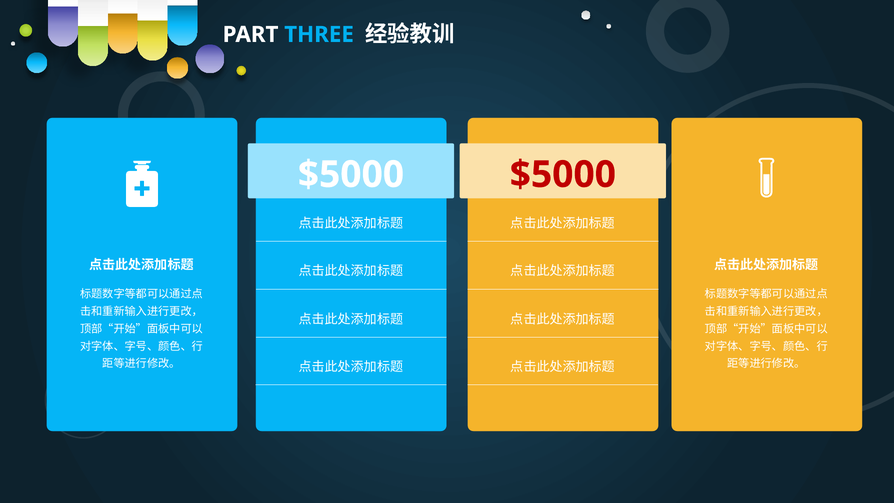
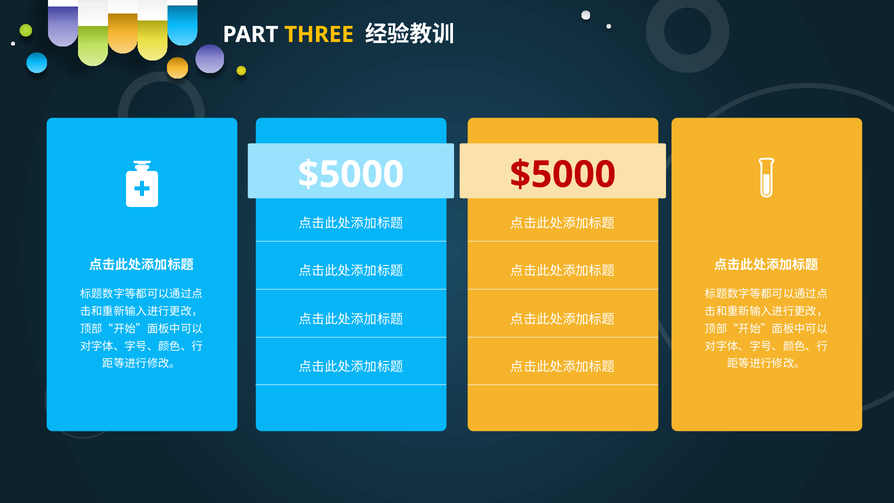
THREE colour: light blue -> yellow (319, 35)
